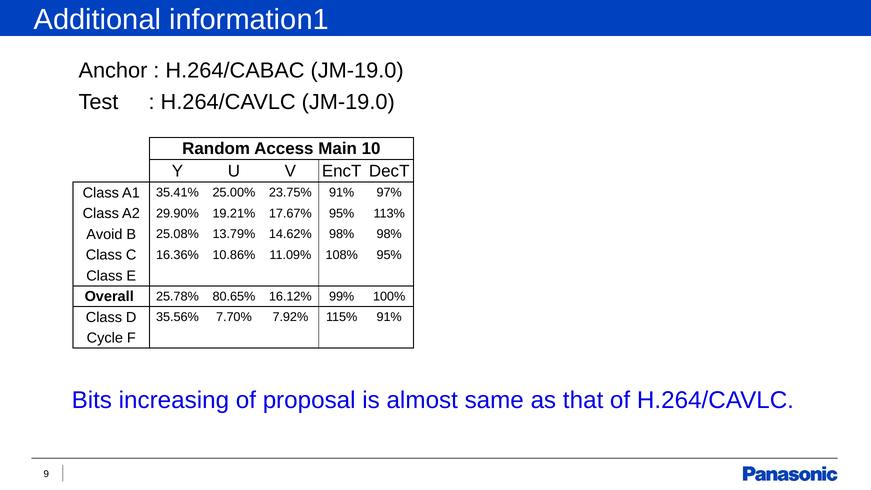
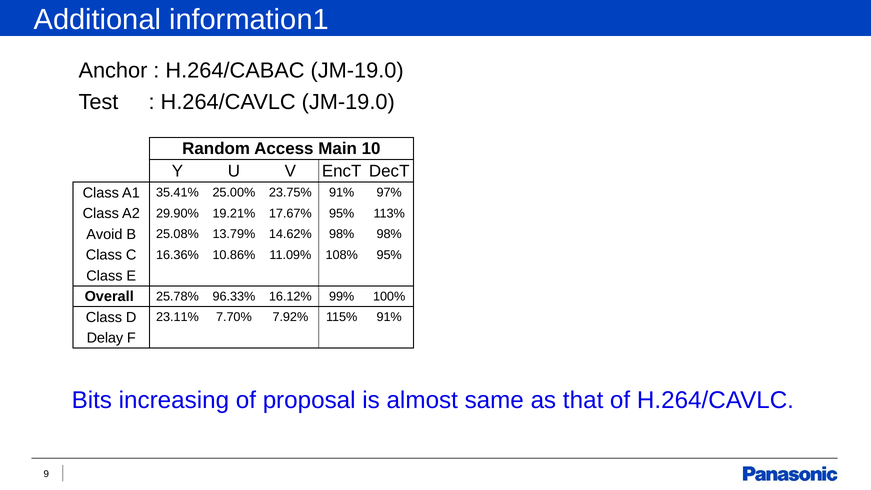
80.65%: 80.65% -> 96.33% (234, 296)
35.56%: 35.56% -> 23.11% (177, 317)
Cycle: Cycle -> Delay (105, 338)
